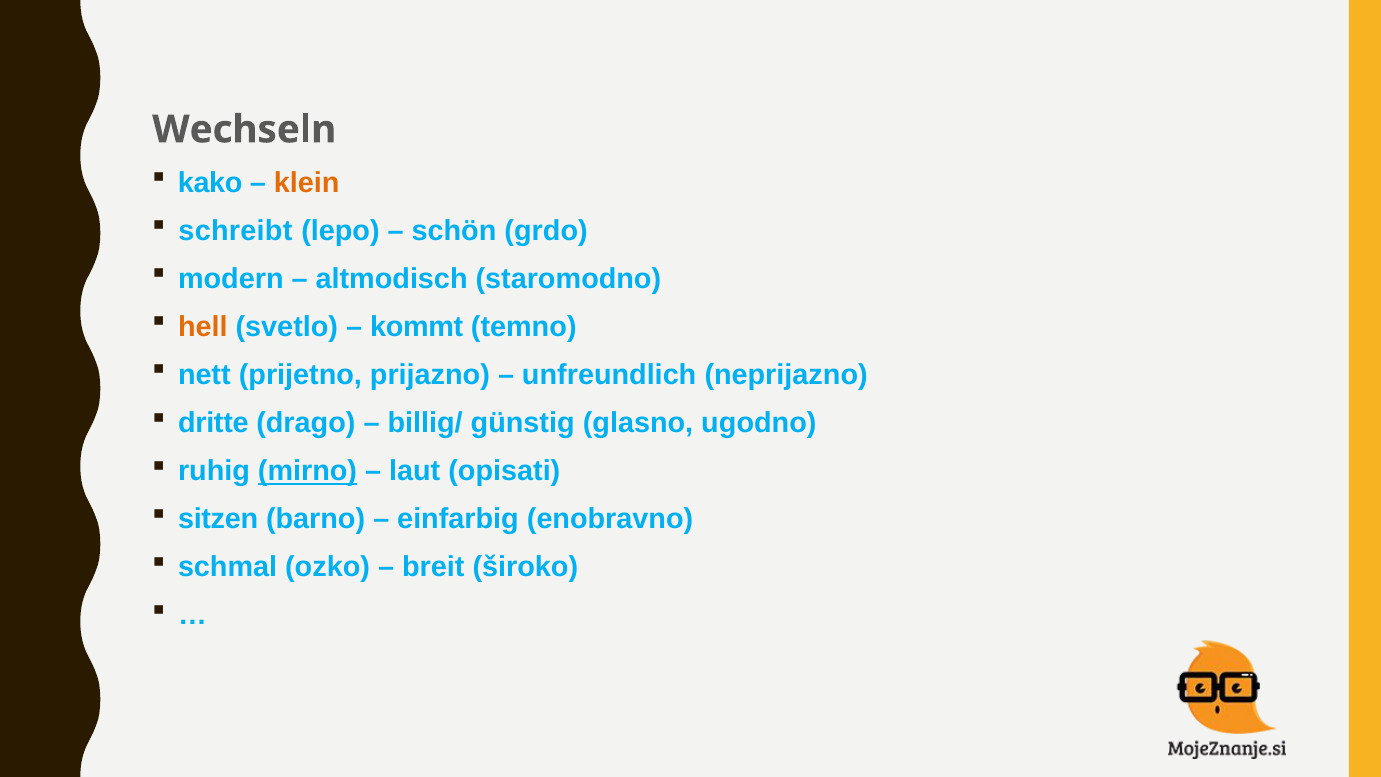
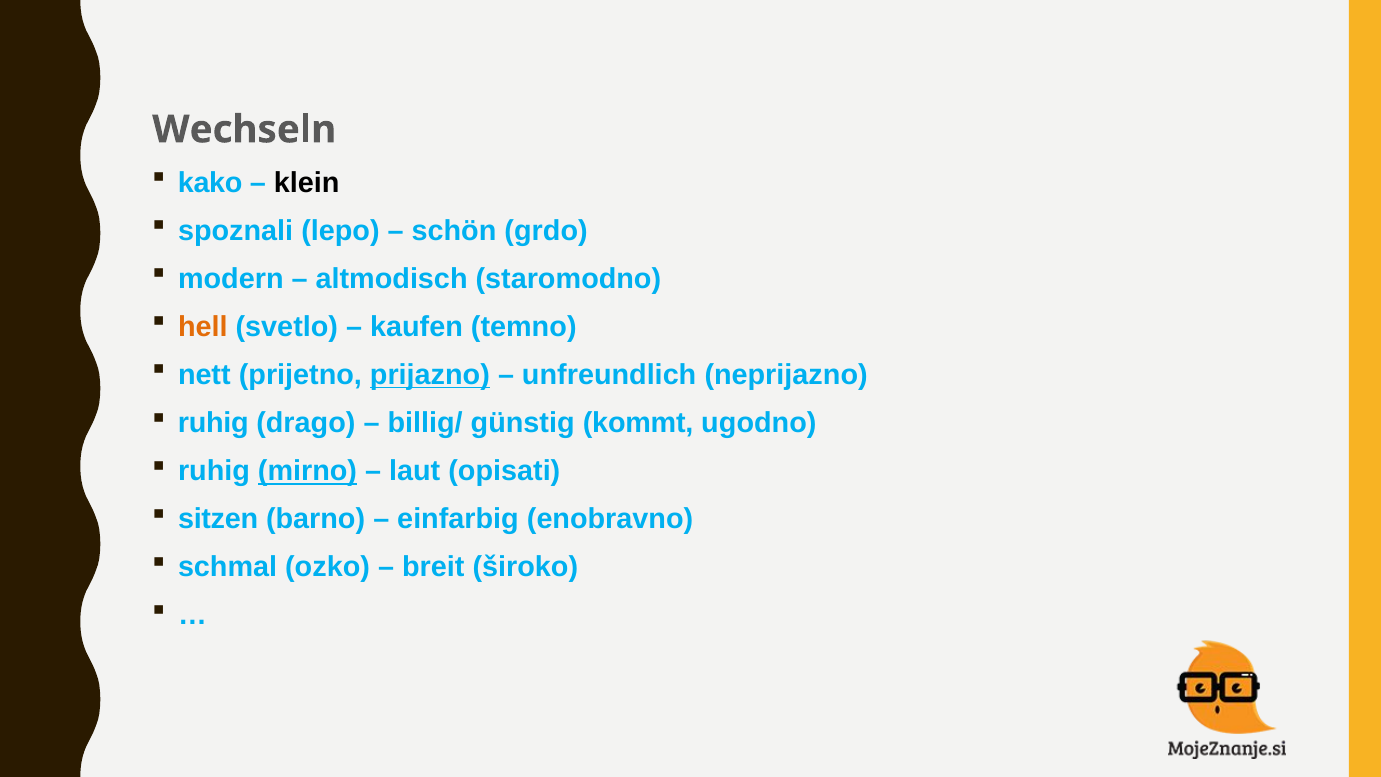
klein colour: orange -> black (307, 183)
schreibt: schreibt -> spoznali (236, 231)
kommt: kommt -> kaufen (416, 327)
prijazno underline: none -> present (430, 375)
dritte: dritte -> ruhig (213, 423)
glasno: glasno -> kommt (638, 423)
